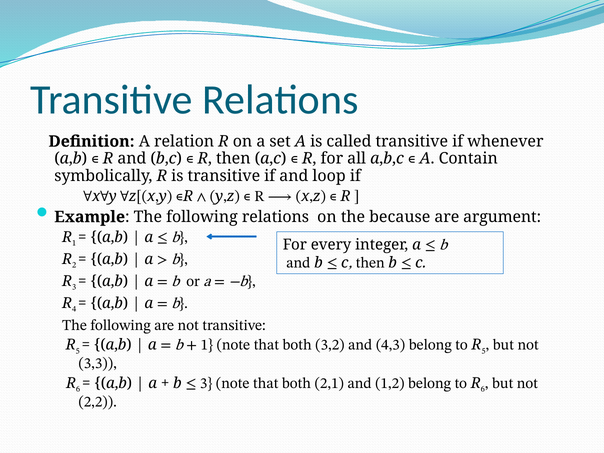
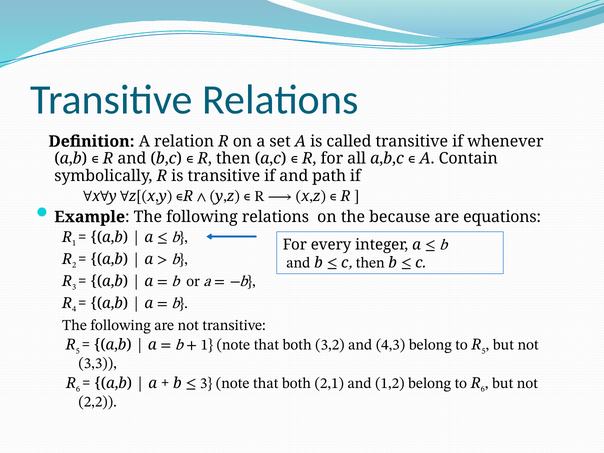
loop: loop -> path (329, 176)
argument: argument -> equations (502, 217)
